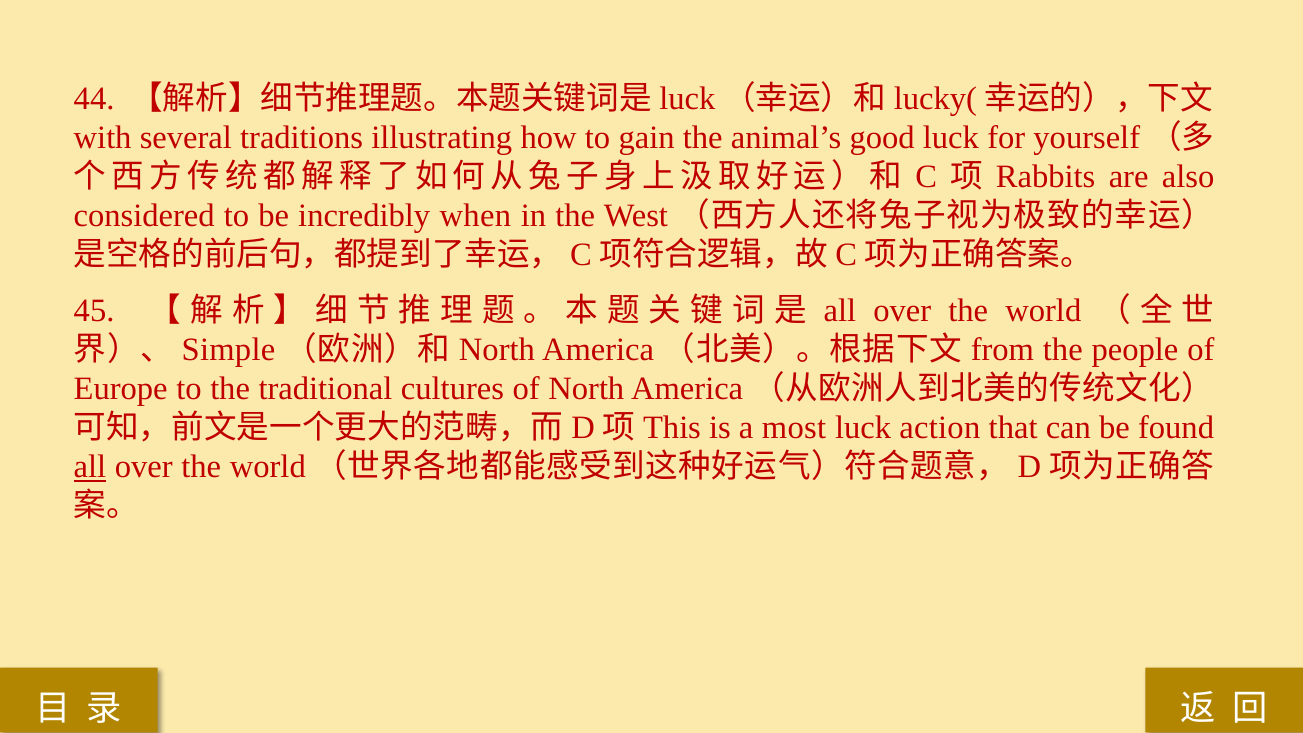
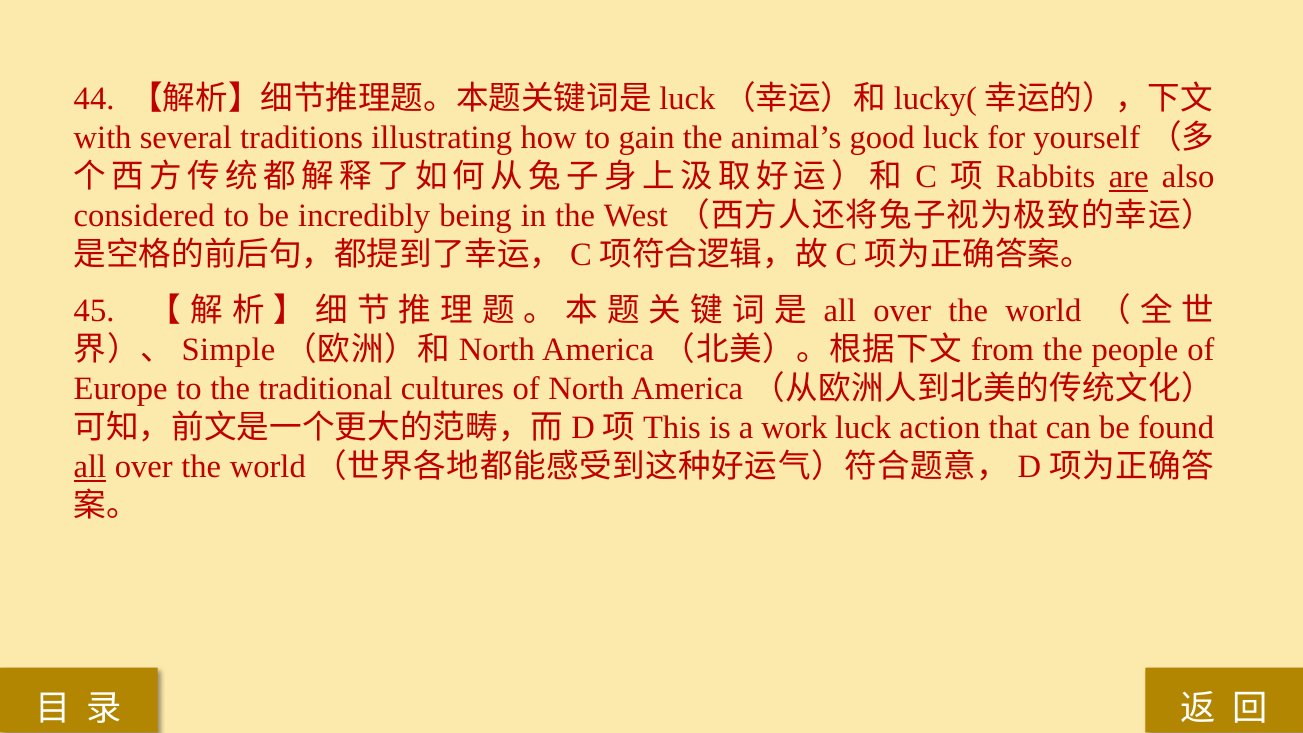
are underline: none -> present (1129, 177)
when: when -> being (476, 216)
most: most -> work (794, 428)
